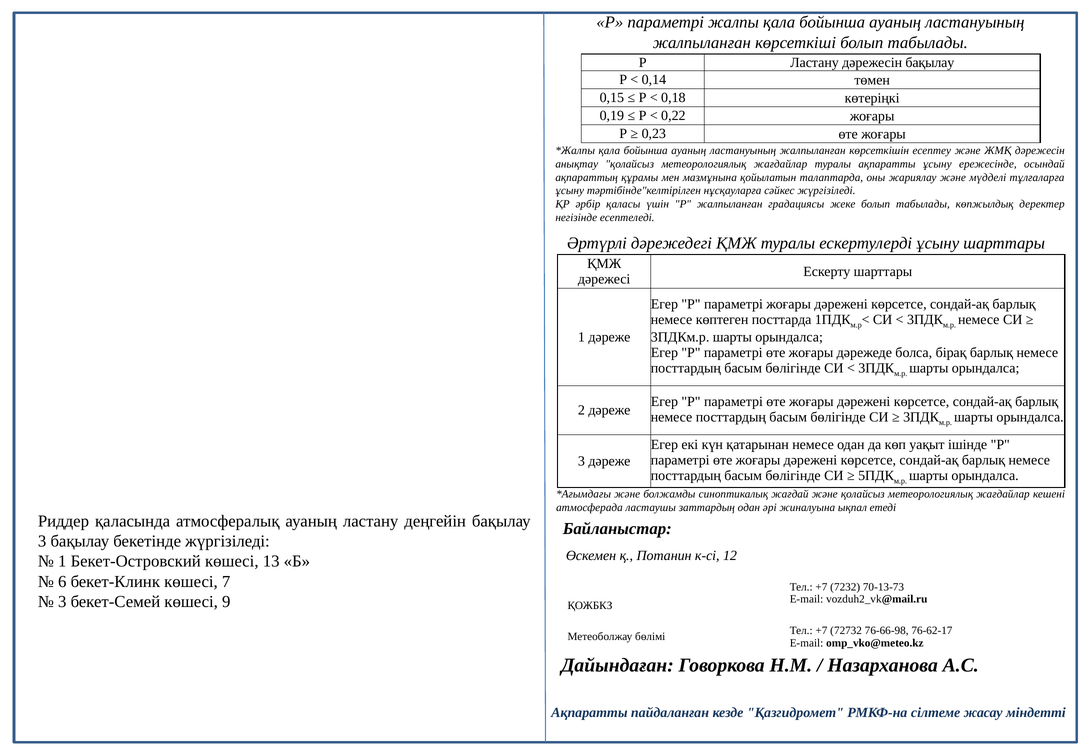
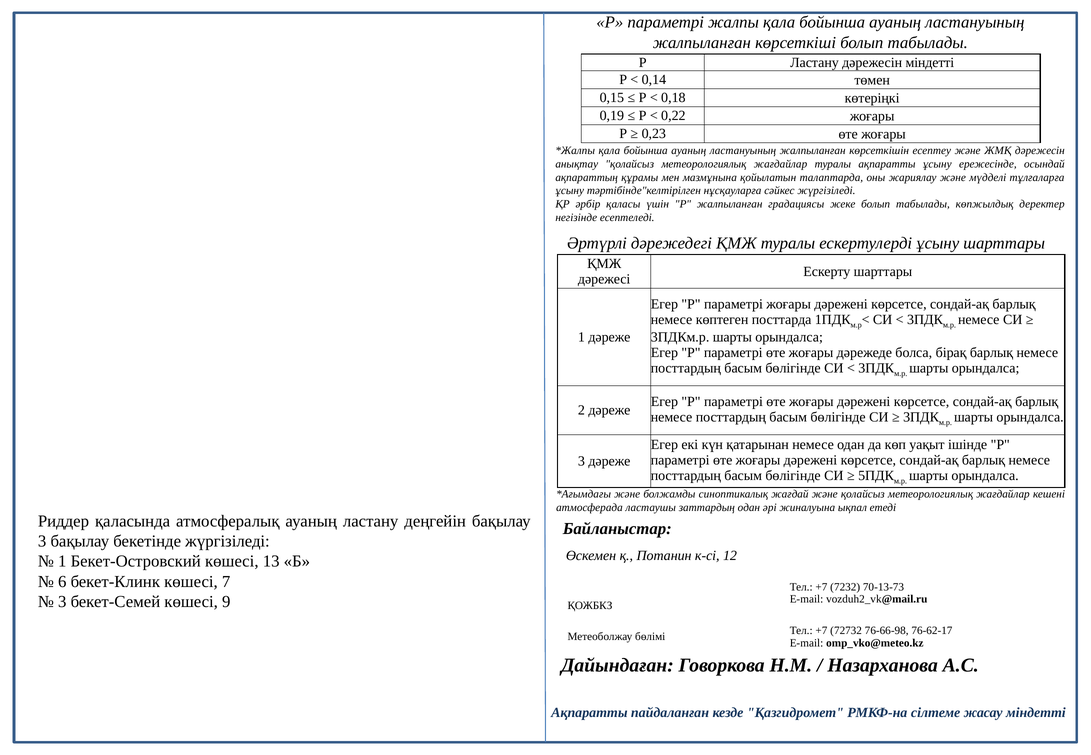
дәрежесін бақылау: бақылау -> міндетті (930, 63)
